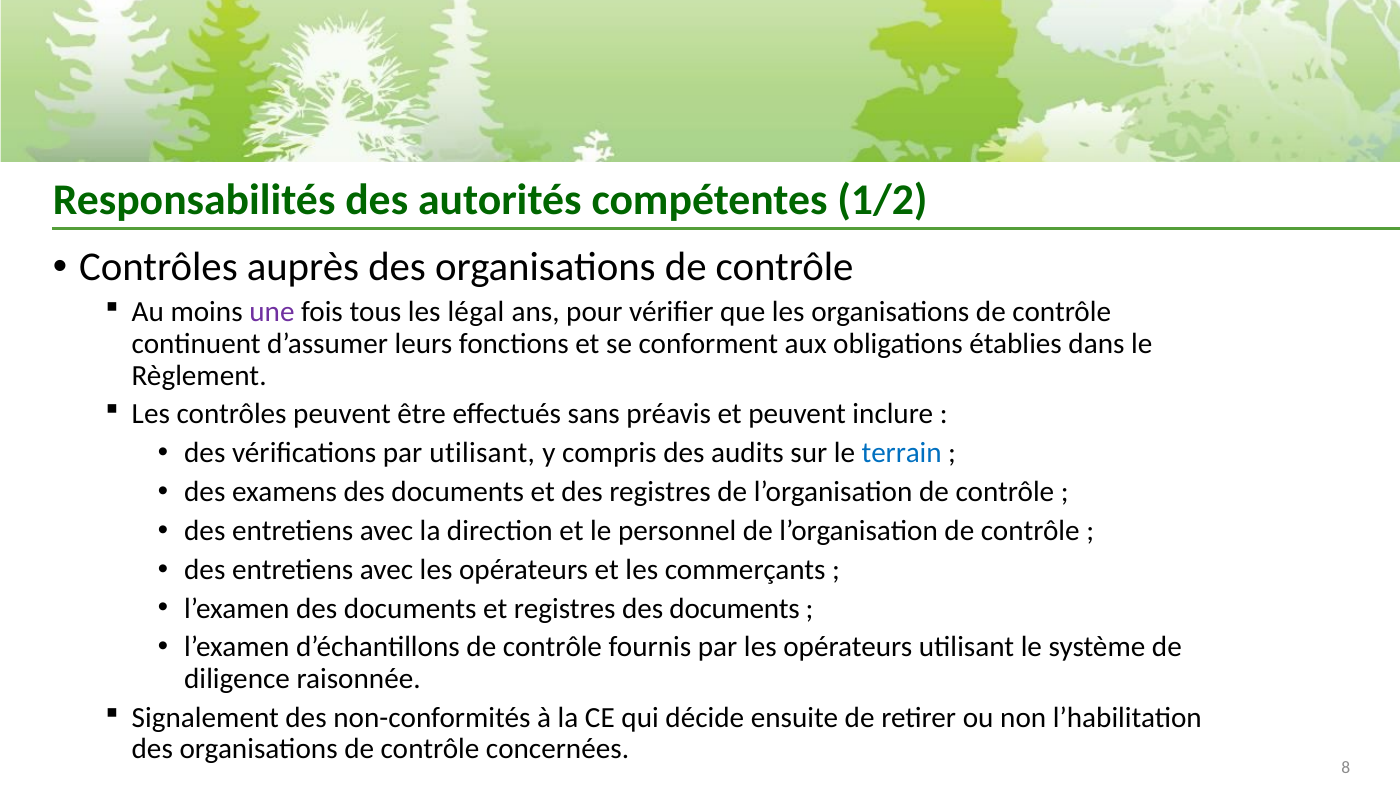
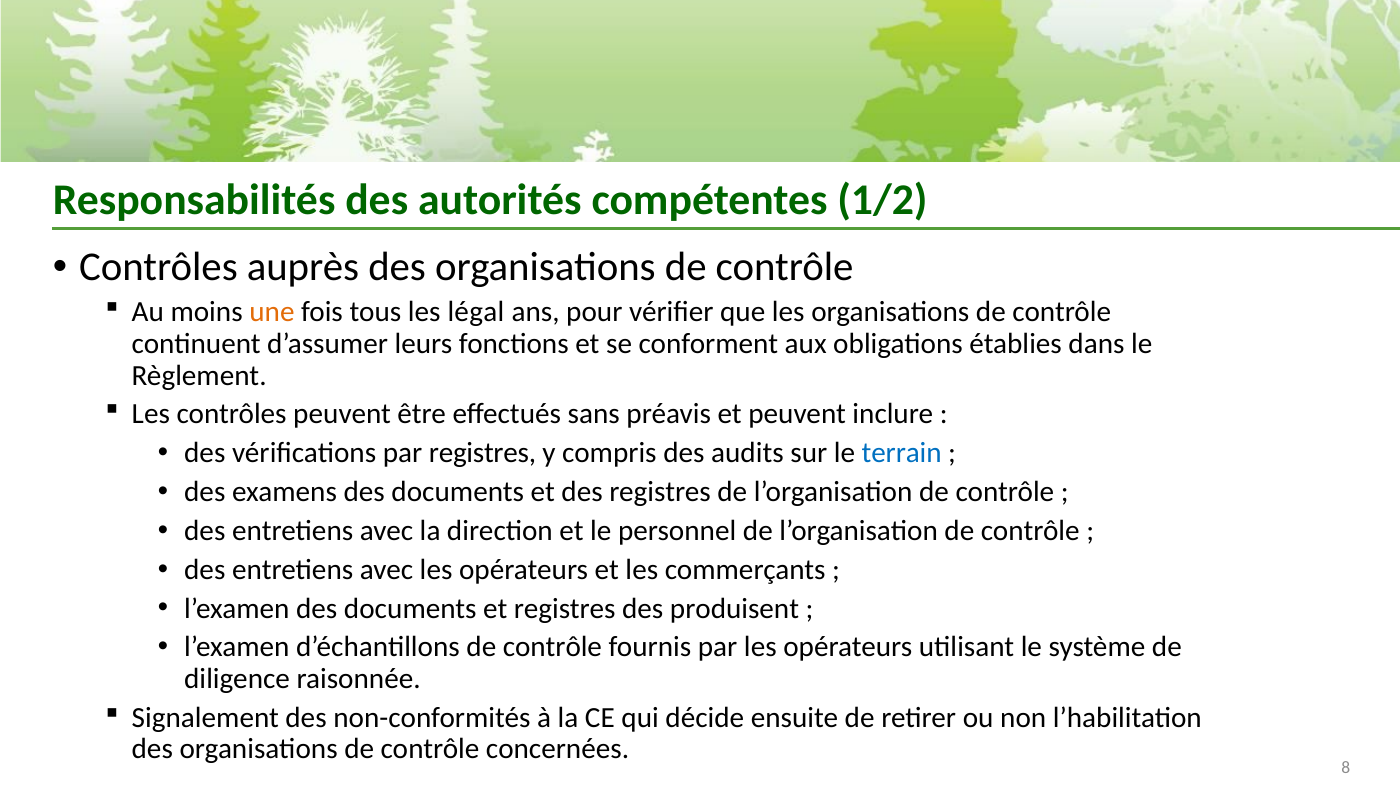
une colour: purple -> orange (272, 312)
par utilisant: utilisant -> registres (482, 453)
registres des documents: documents -> produisent (734, 608)
